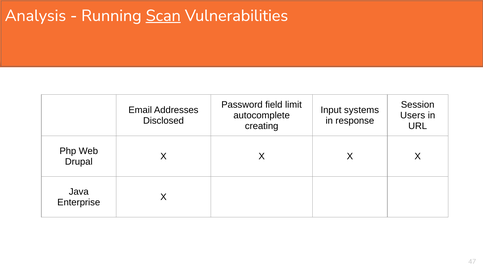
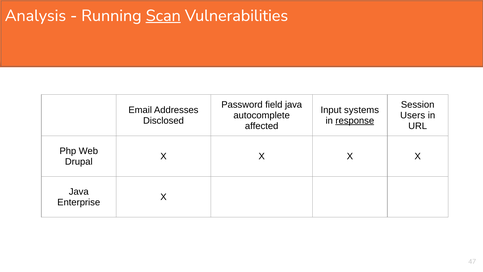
field limit: limit -> java (294, 105)
response underline: none -> present (355, 121)
creating: creating -> affected (262, 126)
